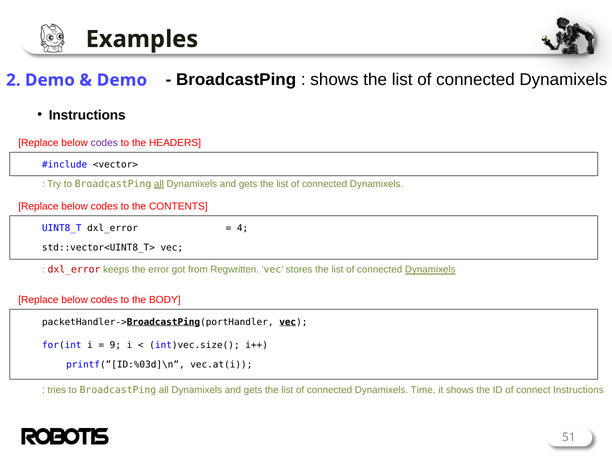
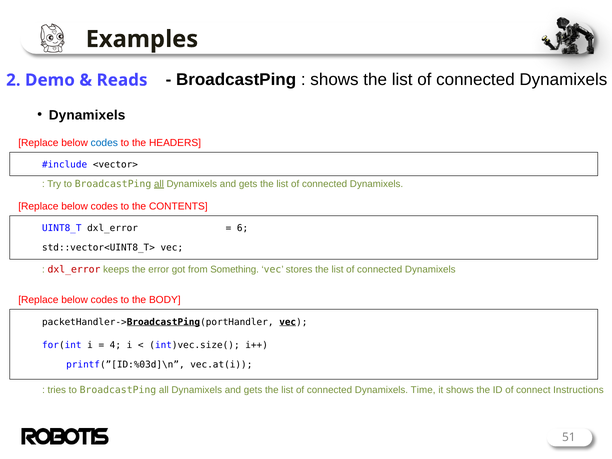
Demo: Demo -> Reads (122, 80)
Instructions: Instructions -> Dynamixels (87, 115)
codes colour: purple -> blue (104, 143)
4: 4 -> 6 (243, 228)
Regwritten: Regwritten -> Something (235, 270)
Dynamixels underline: present -> none (430, 270)
9: 9 -> 4 (115, 345)
